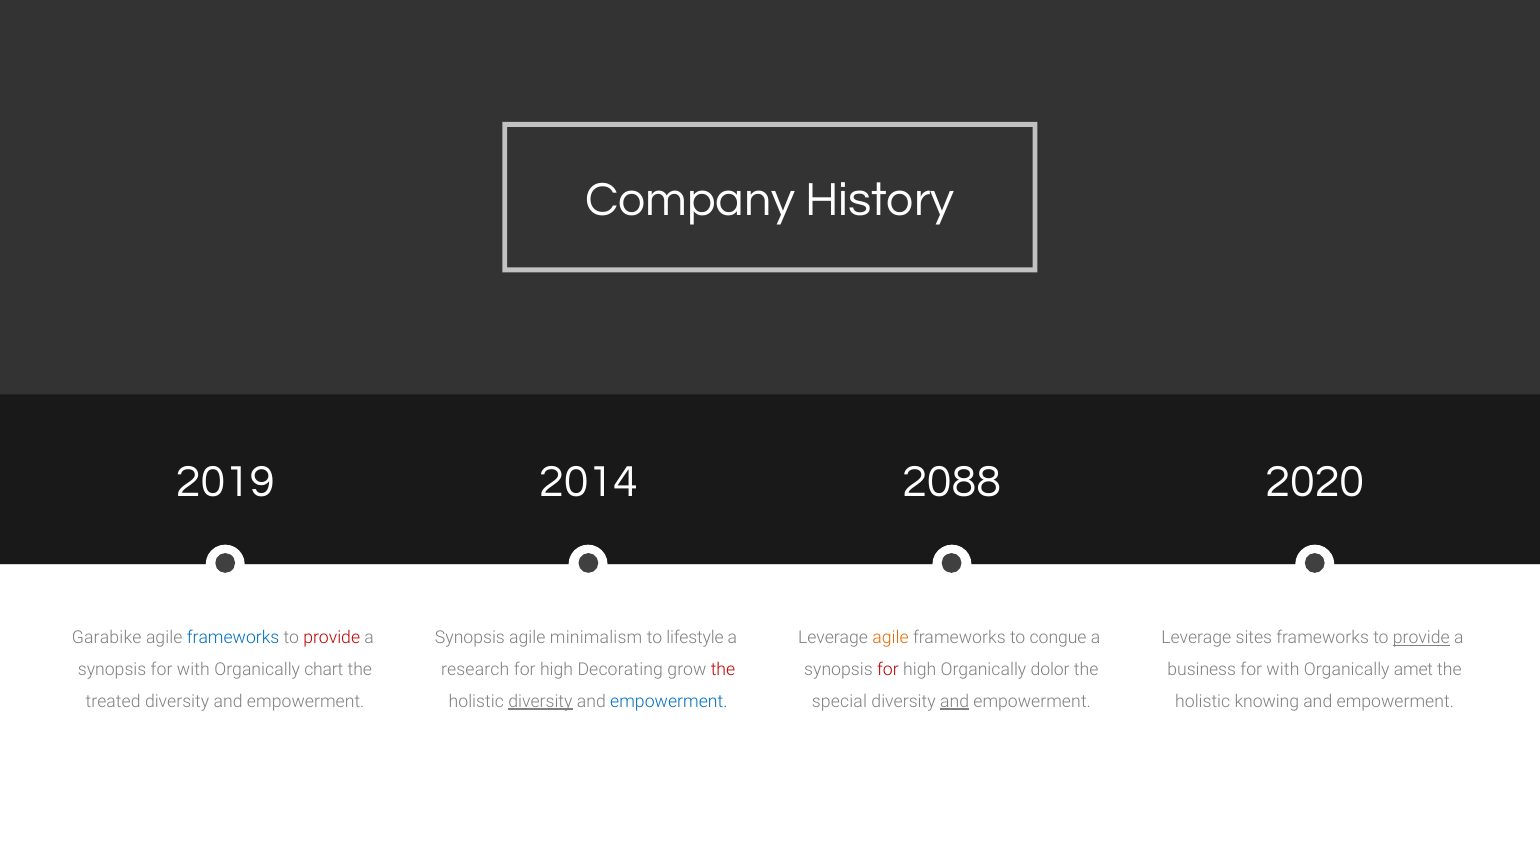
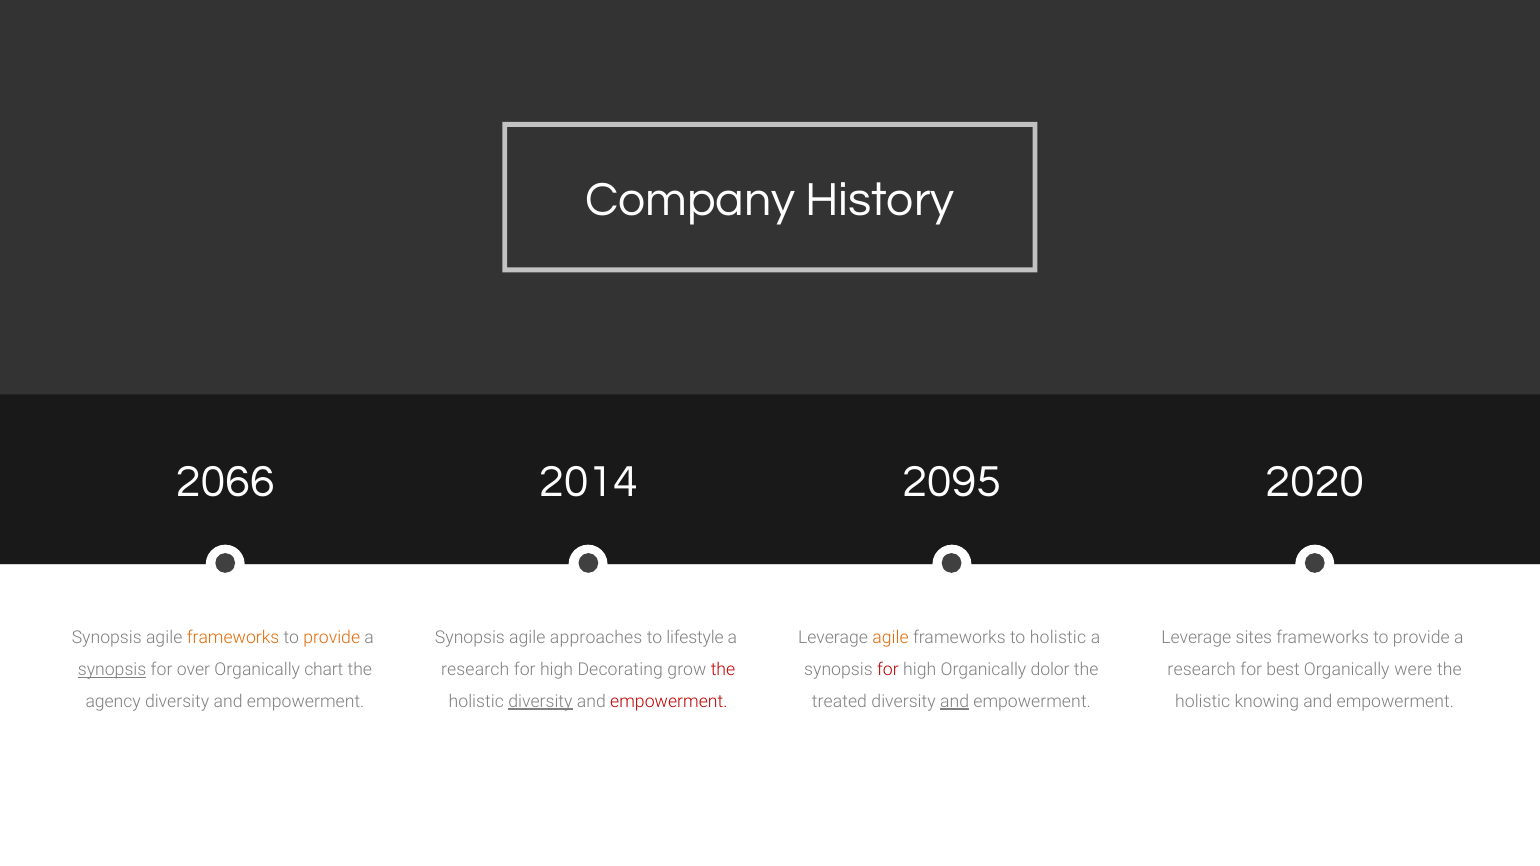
2019: 2019 -> 2066 (225, 482)
2088: 2088 -> 2095 (952, 482)
Garabike: Garabike -> Synopsis (107, 638)
frameworks colour: blue -> orange (233, 638)
provide colour: red -> orange (332, 638)
minimalism: minimalism -> approaches (596, 638)
to congue: congue -> holistic (1058, 638)
provide underline: present -> none (1421, 638)
synopsis underline: none -> present (112, 670)
with: with -> over (193, 670)
business: business -> research (1202, 670)
with: with -> best (1283, 670)
amet: amet -> were (1413, 670)
treated: treated -> agency (113, 702)
empowerment colour: blue -> red (669, 702)
special: special -> treated (839, 702)
